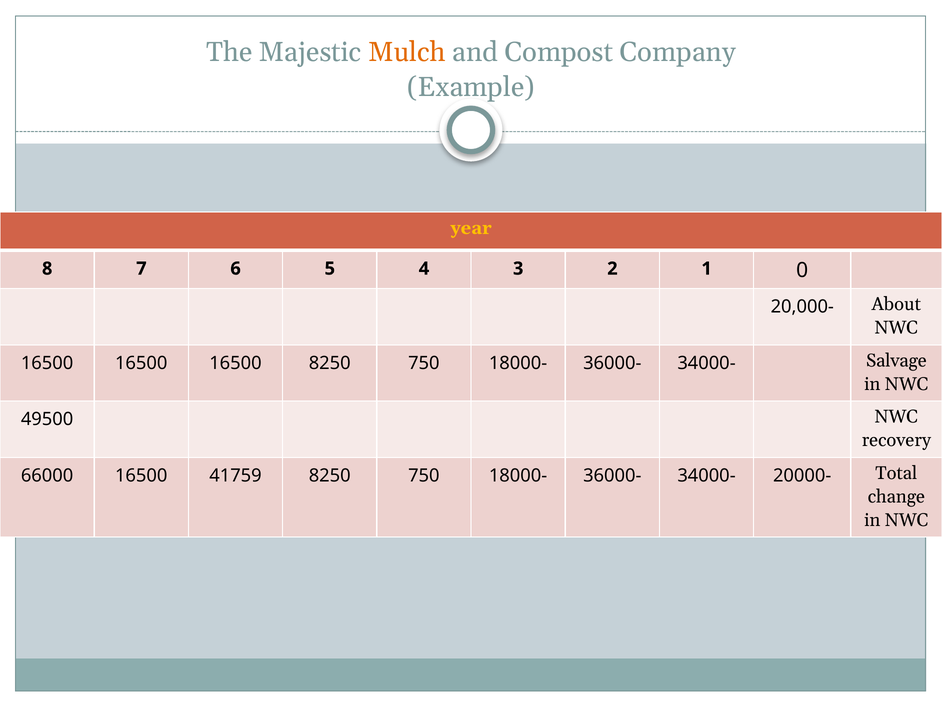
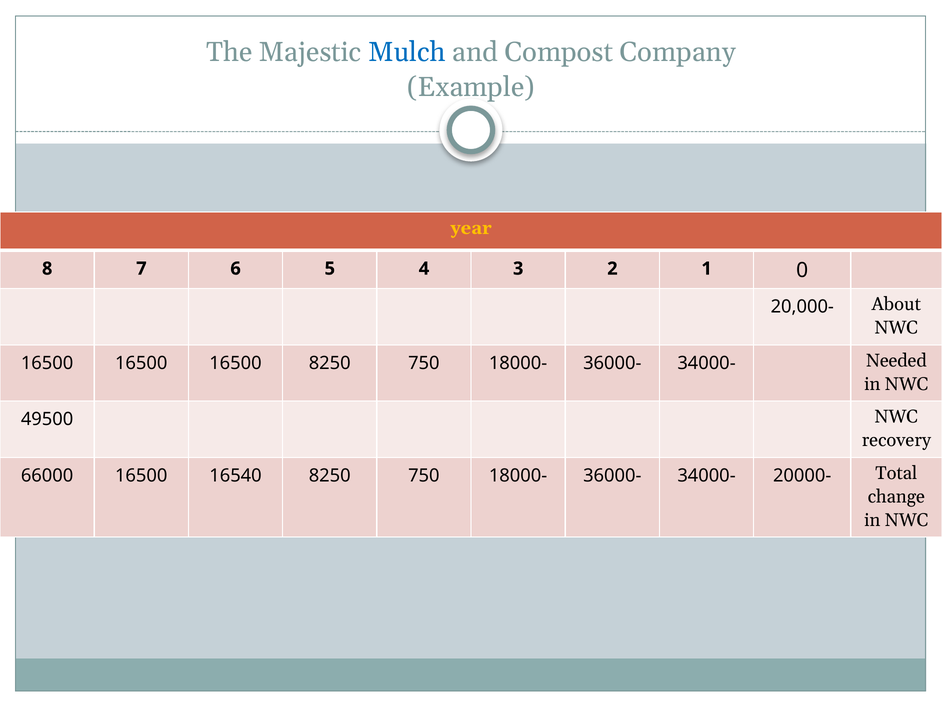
Mulch colour: orange -> blue (407, 52)
Salvage: Salvage -> Needed (896, 360)
41759: 41759 -> 16540 (235, 475)
